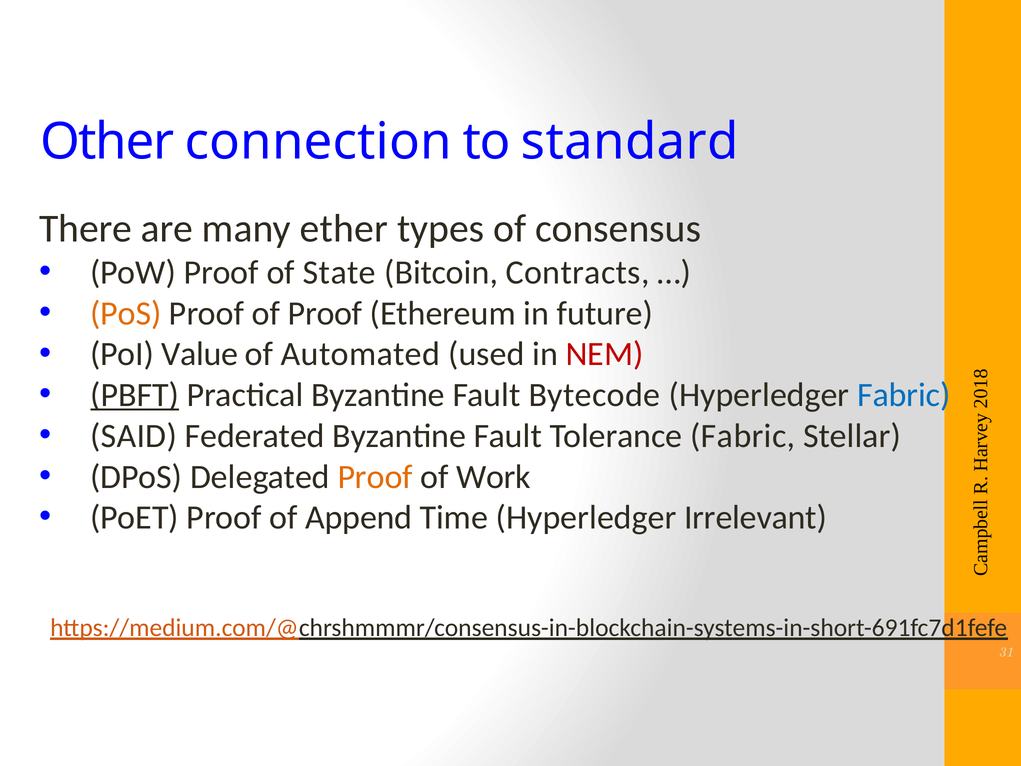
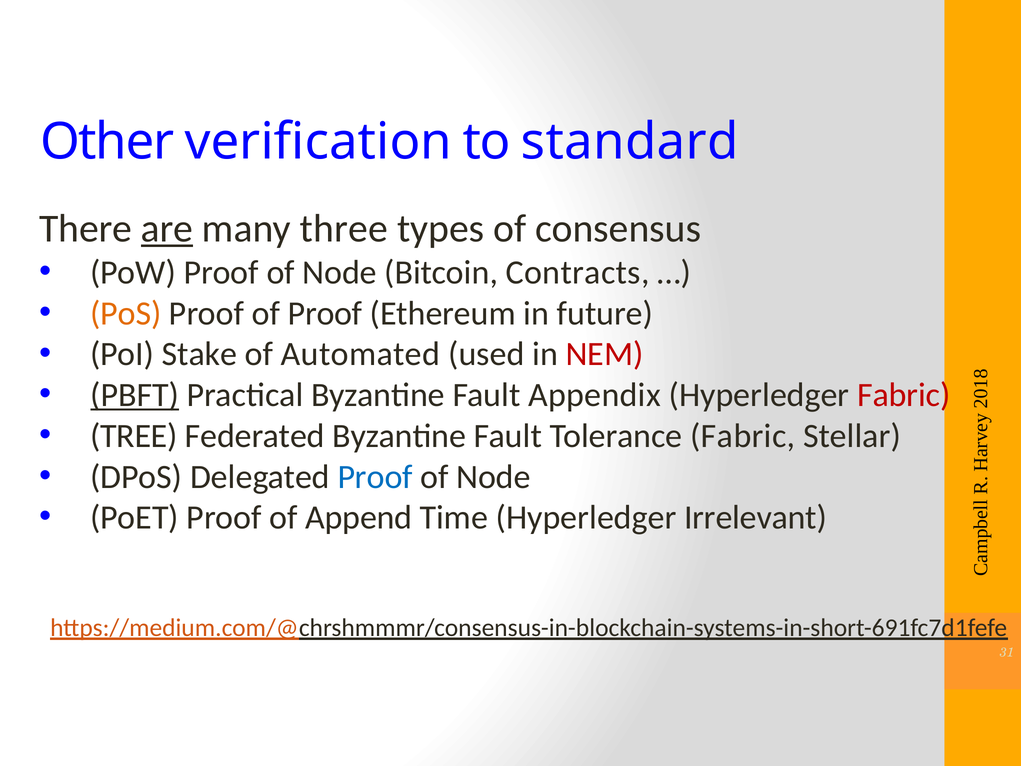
connection: connection -> verification (318, 142)
are underline: none -> present (167, 229)
ether: ether -> three (344, 229)
PoW Proof of State: State -> Node (340, 272)
Value: Value -> Stake (199, 354)
Bytecode: Bytecode -> Appendix (595, 395)
Fabric colour: blue -> red (904, 395)
SAID: SAID -> TREE (134, 436)
Proof colour: orange -> blue (375, 477)
Work: Work -> Node (493, 477)
